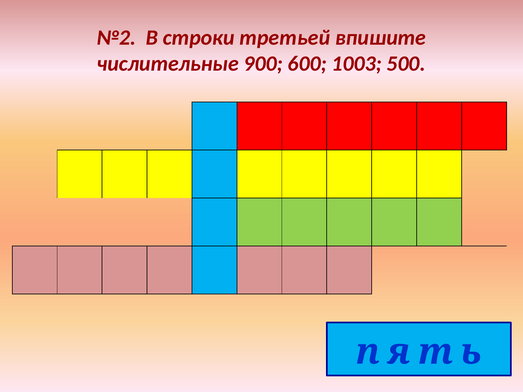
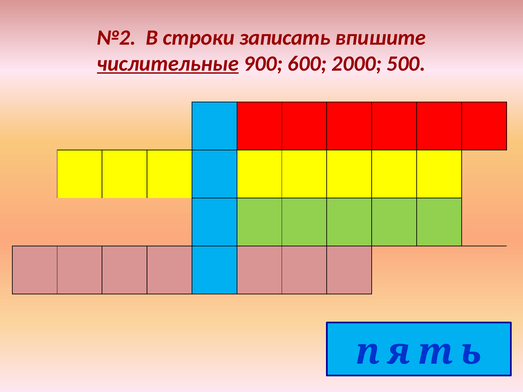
третьей: третьей -> записать (285, 38)
числительные underline: none -> present (168, 64)
1003: 1003 -> 2000 (357, 64)
